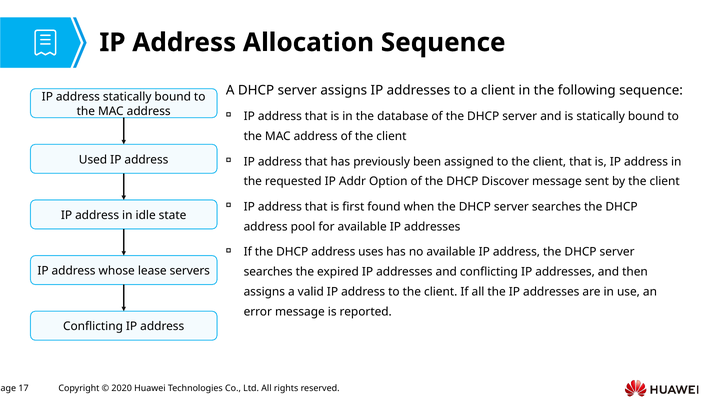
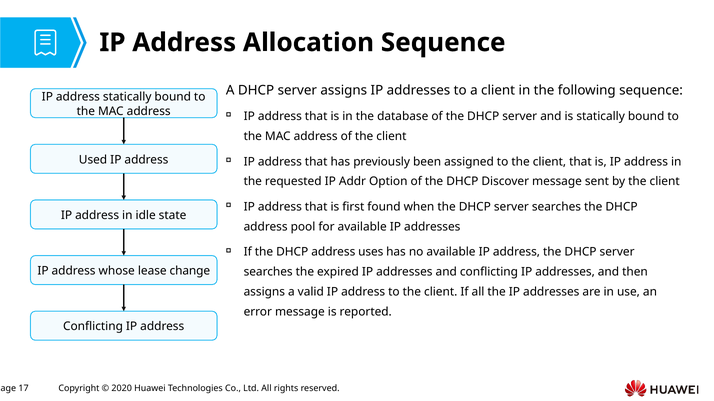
servers: servers -> change (190, 271)
